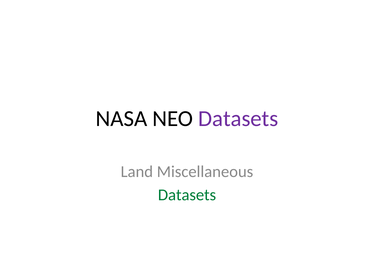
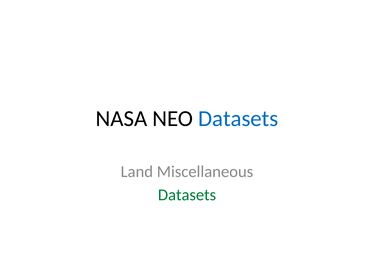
Datasets colour: purple -> blue (238, 119)
